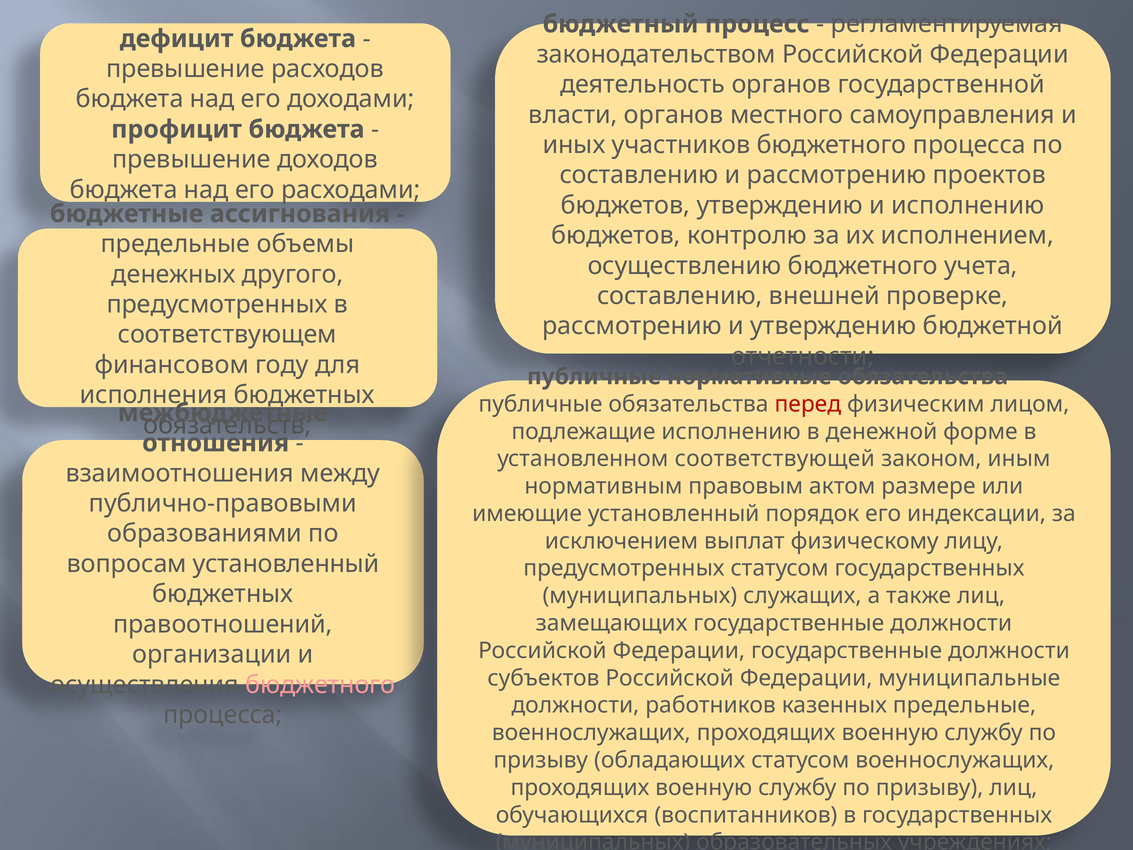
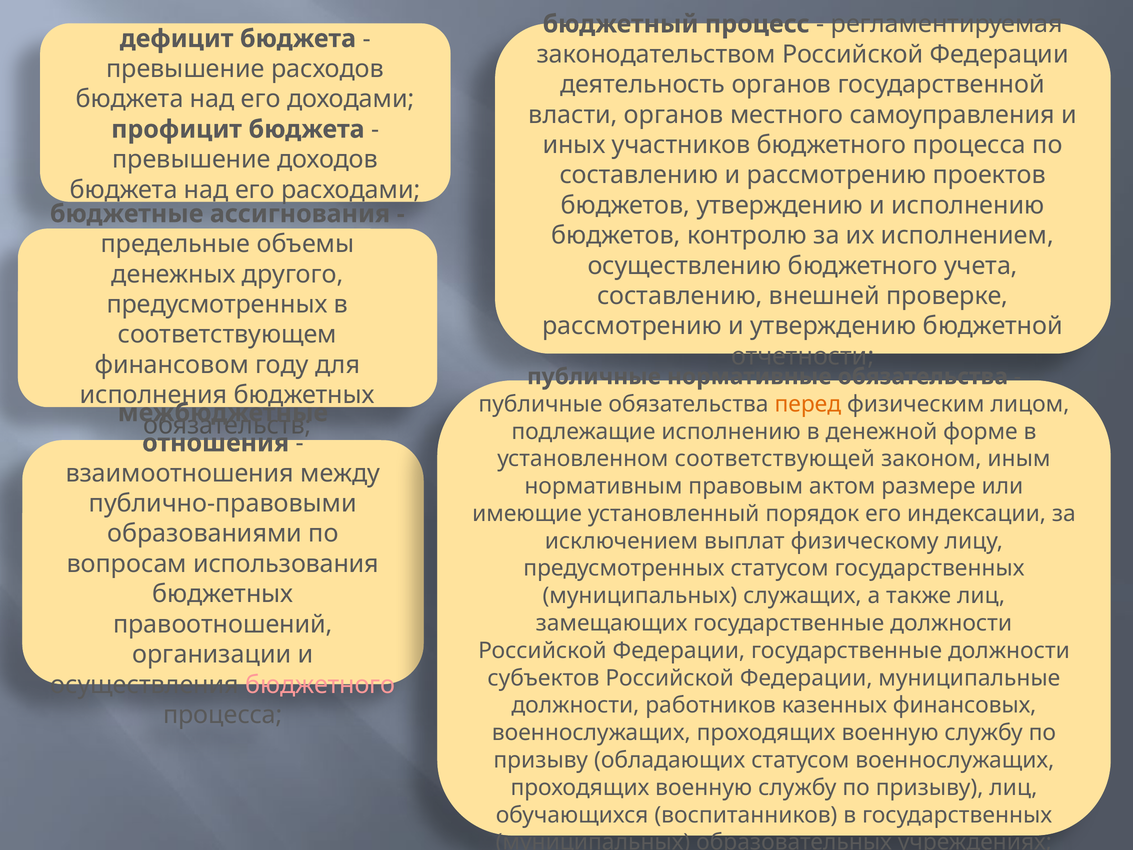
перед colour: red -> orange (808, 404)
вопросам установленный: установленный -> использования (286, 564)
казенных предельные: предельные -> финансовых (965, 705)
